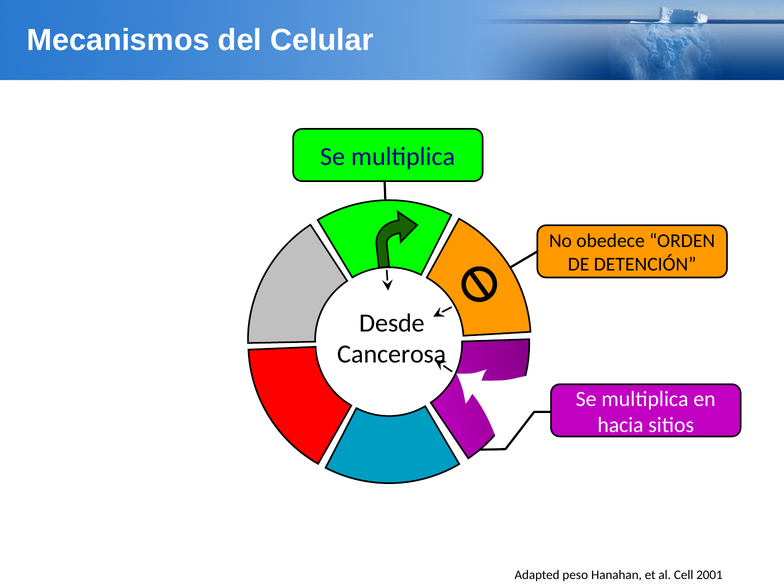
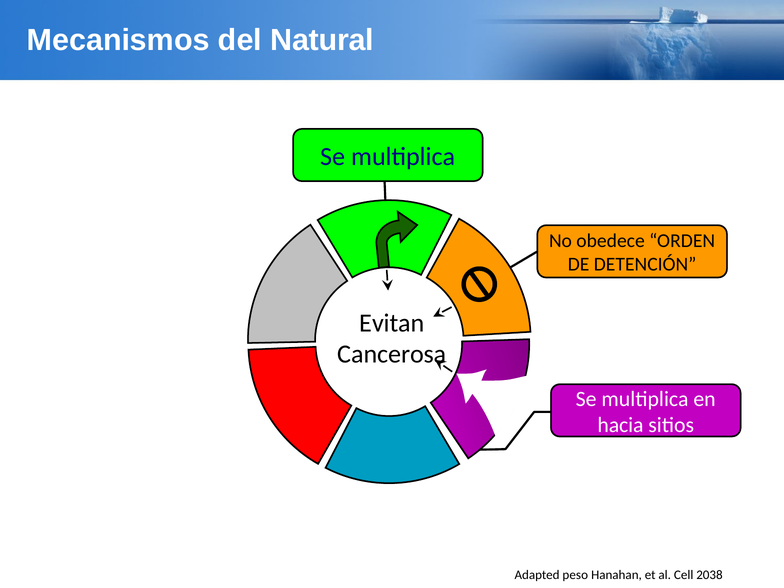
Celular: Celular -> Natural (322, 40)
Desde: Desde -> Evitan (392, 323)
2001: 2001 -> 2038 (709, 575)
